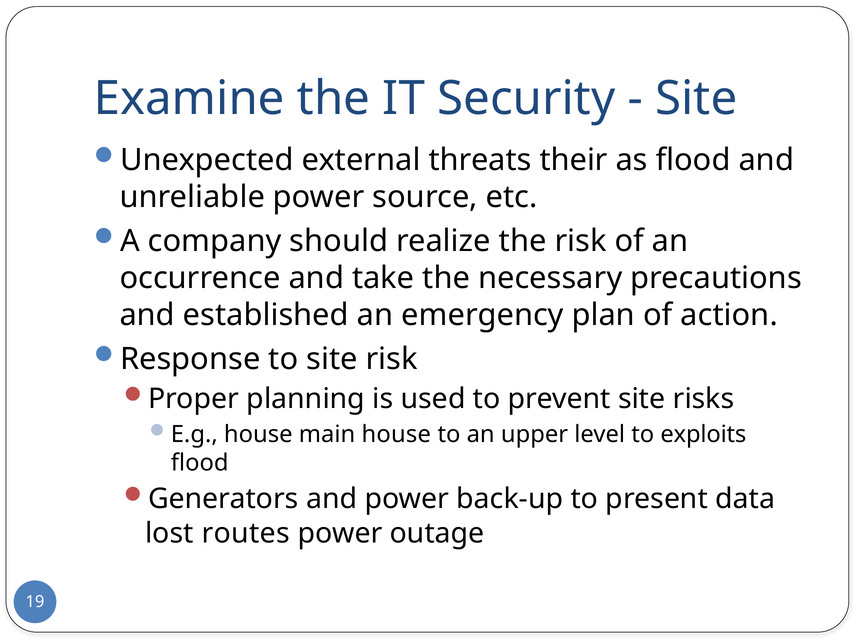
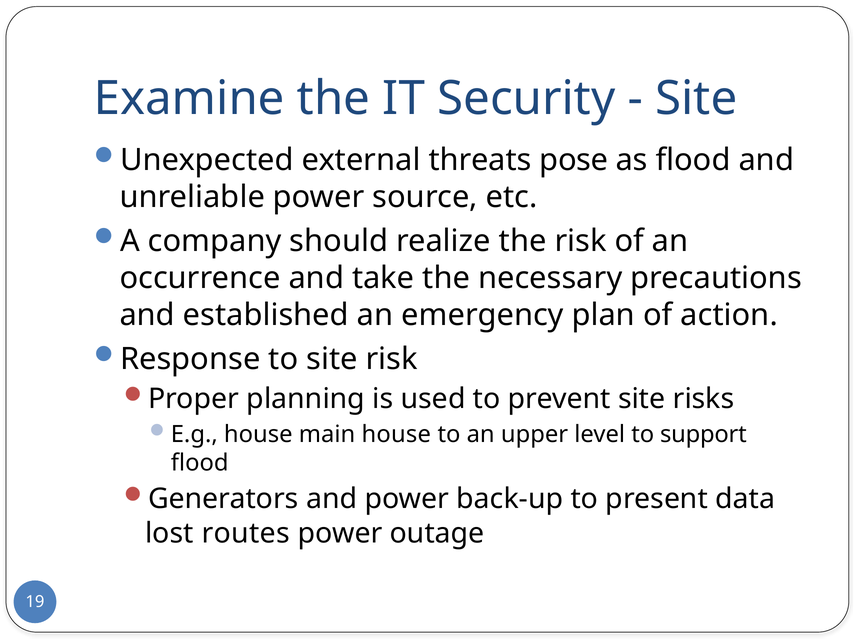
their: their -> pose (574, 160)
exploits: exploits -> support (703, 435)
